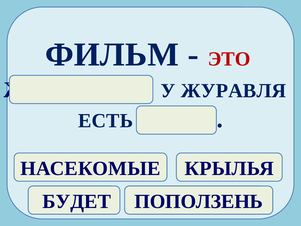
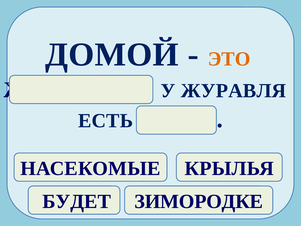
ФИЛЬМ: ФИЛЬМ -> ДОМОЙ (112, 54)
ЭТО colour: red -> orange (229, 59)
ПОПОЛЗЕНЬ: ПОПОЛЗЕНЬ -> ЗИМОРОДКЕ (199, 201)
